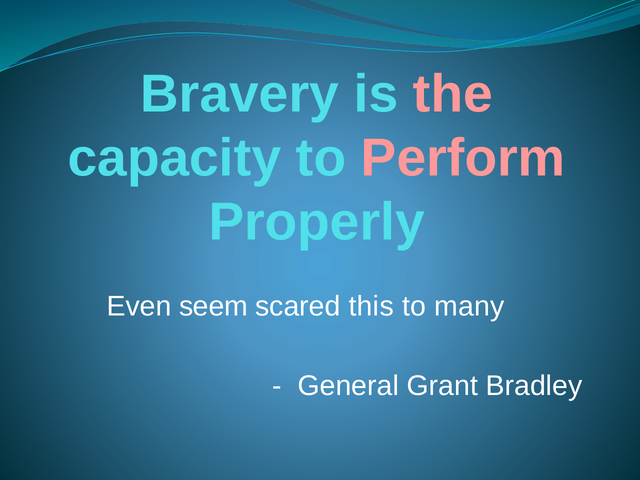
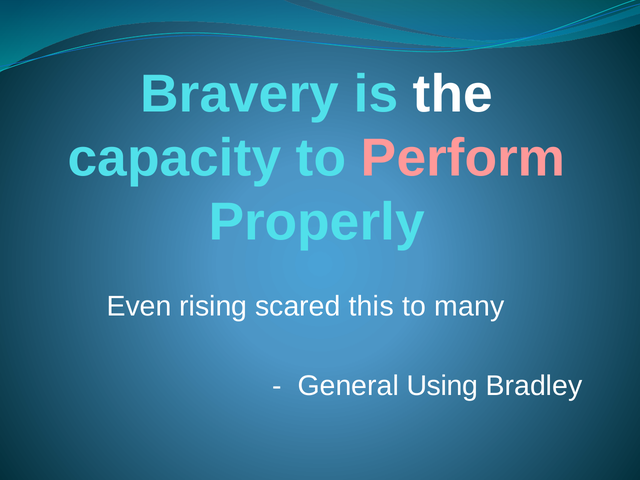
the colour: pink -> white (453, 94)
seem: seem -> rising (213, 306)
Grant: Grant -> Using (442, 386)
